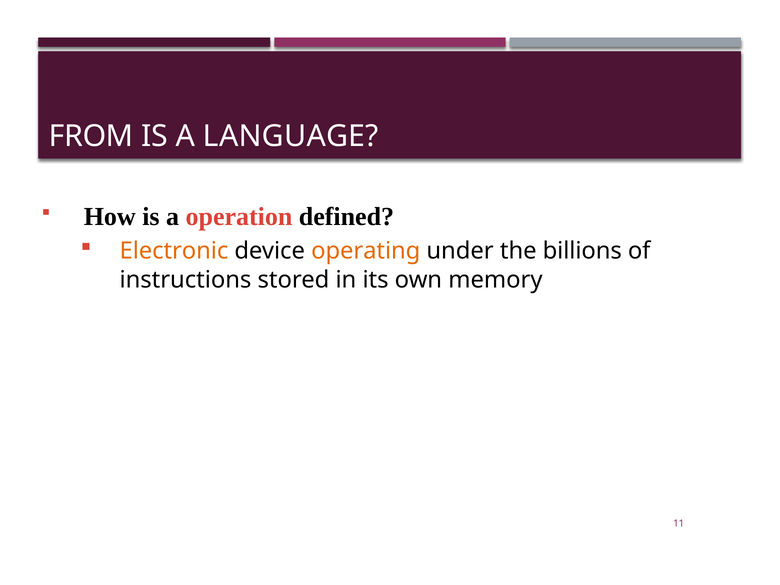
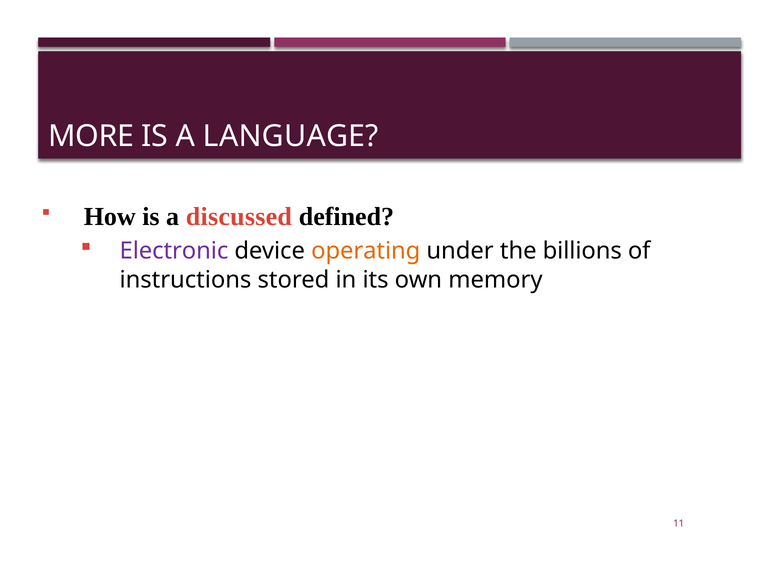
FROM: FROM -> MORE (91, 136)
operation: operation -> discussed (239, 217)
Electronic colour: orange -> purple (174, 251)
